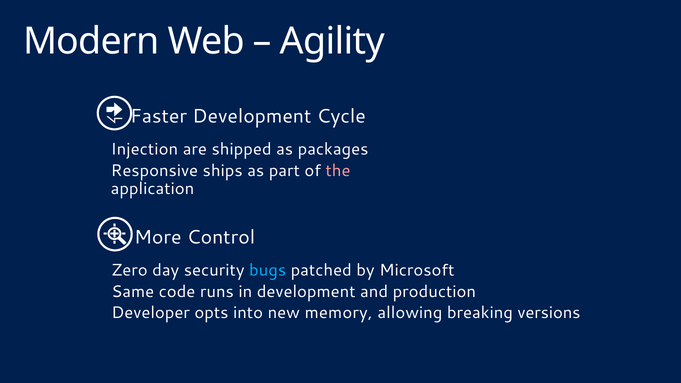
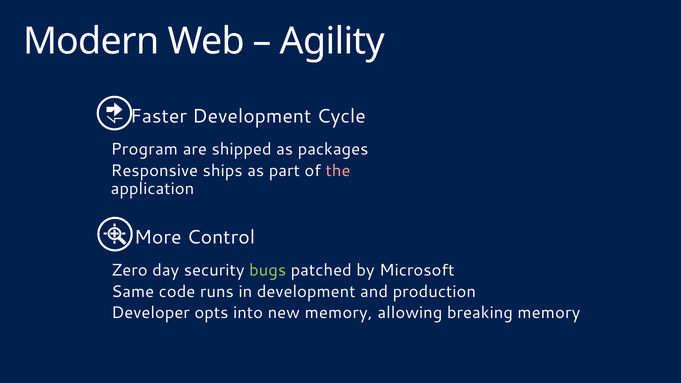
Injection: Injection -> Program (144, 149)
bugs colour: light blue -> light green (268, 270)
breaking versions: versions -> memory (549, 313)
